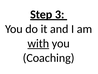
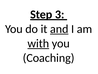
and underline: none -> present (59, 29)
